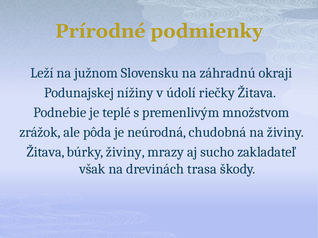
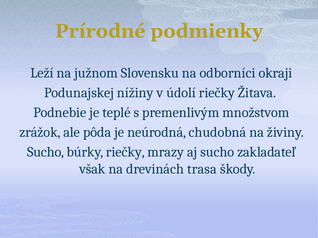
záhradnú: záhradnú -> odborníci (228, 73)
Žitava: Žitava -> Sucho (46, 152)
búrky živiny: živiny -> riečky (125, 152)
